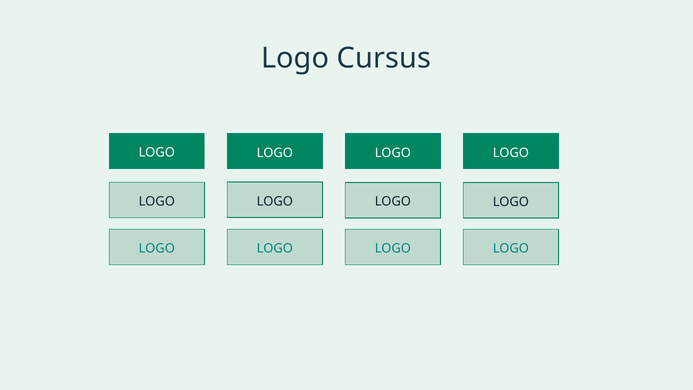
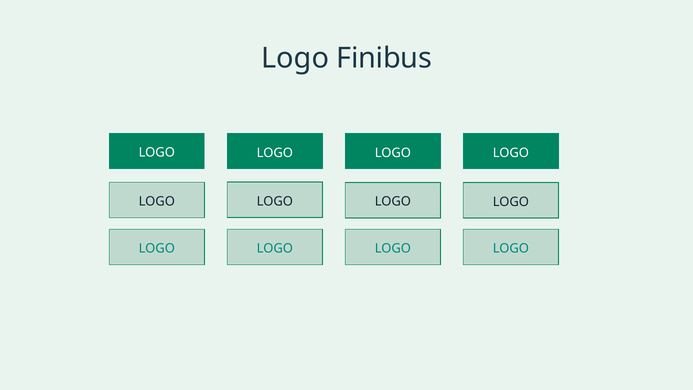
Cursus: Cursus -> Finibus (384, 58)
